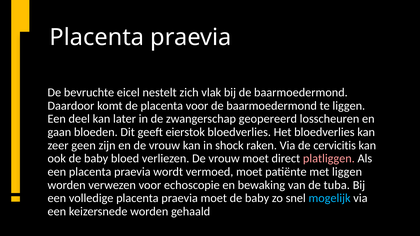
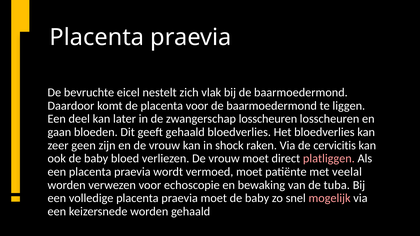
zwangerschap geopereerd: geopereerd -> losscheuren (268, 119)
geeft eierstok: eierstok -> gehaald (185, 132)
met liggen: liggen -> veelal (347, 172)
mogelijk colour: light blue -> pink (330, 198)
